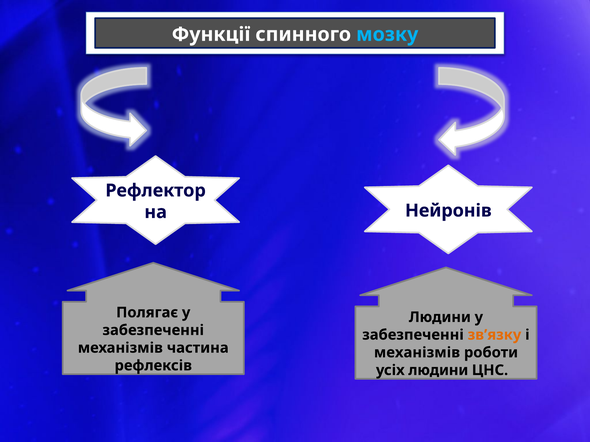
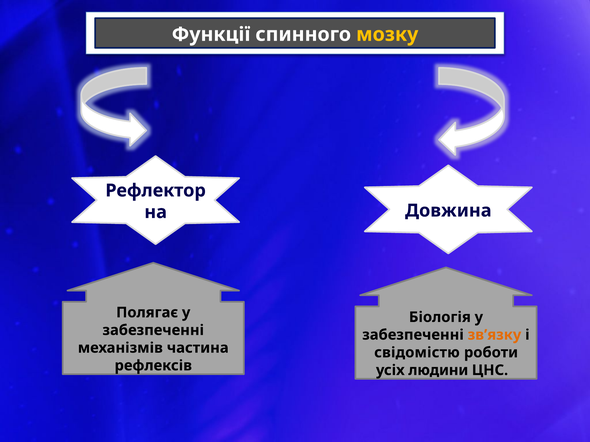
мозку colour: light blue -> yellow (387, 34)
Нейронів: Нейронів -> Довжина (448, 211)
Людини: Людини -> Біологія (440, 317)
механізмів: механізмів -> свідомістю (417, 353)
